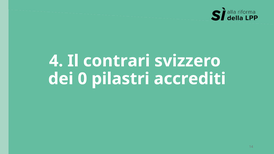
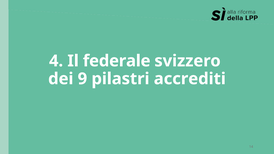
contrari: contrari -> federale (117, 61)
0: 0 -> 9 (82, 79)
